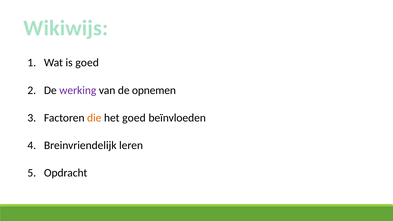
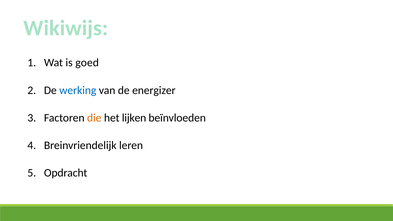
werking colour: purple -> blue (78, 90)
opnemen: opnemen -> energizer (154, 90)
het goed: goed -> lijken (134, 118)
